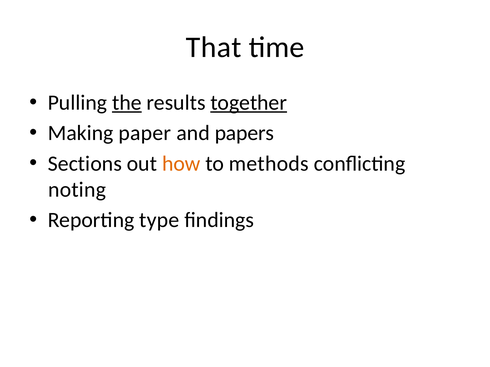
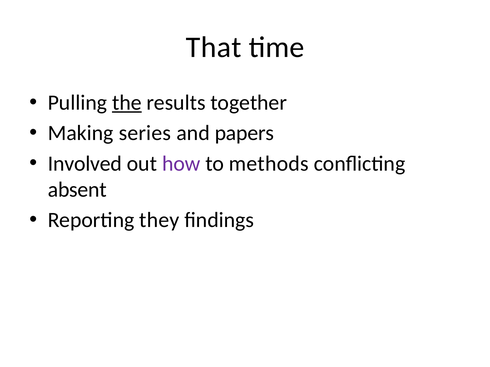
together underline: present -> none (249, 103)
paper: paper -> series (145, 133)
Sections: Sections -> Involved (85, 164)
how colour: orange -> purple (181, 164)
noting: noting -> absent (77, 190)
type: type -> they (159, 220)
